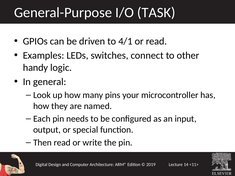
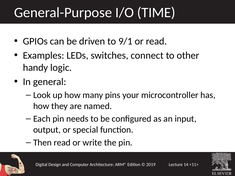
TASK: TASK -> TIME (156, 13)
4/1: 4/1 -> 9/1 (125, 41)
